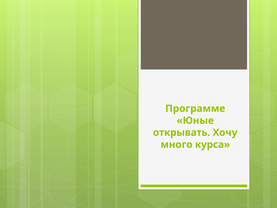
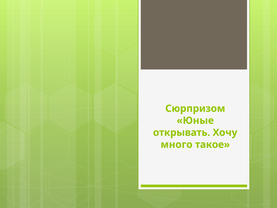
Программе: Программе -> Сюрпризом (195, 108)
курса: курса -> такое (213, 144)
